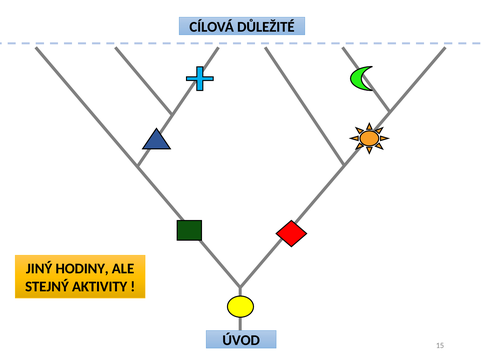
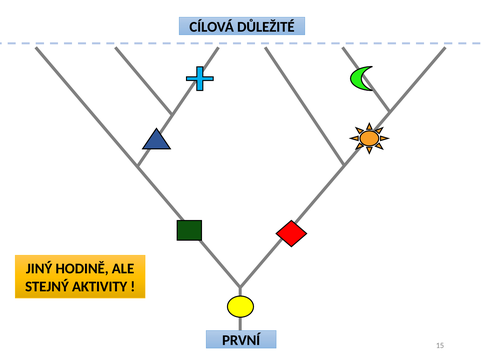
HODINY: HODINY -> HODINĚ (82, 268)
ÚVOD: ÚVOD -> PRVNÍ (241, 340)
